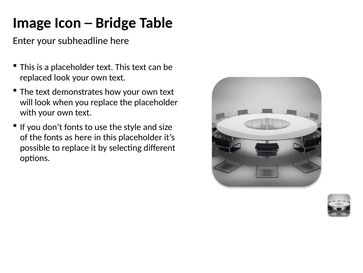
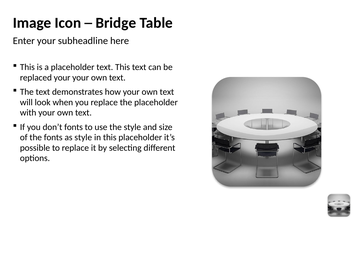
replaced look: look -> your (62, 77)
as here: here -> style (83, 137)
